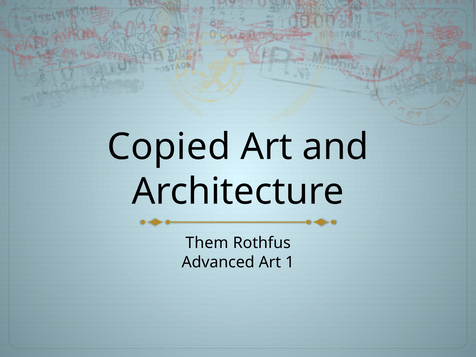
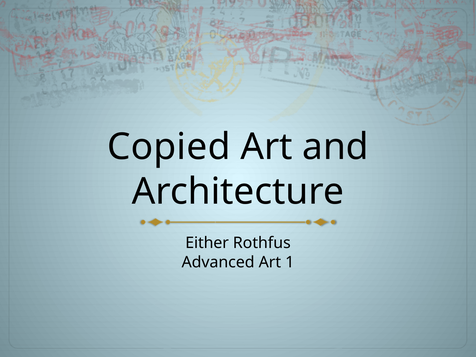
Them: Them -> Either (207, 243)
